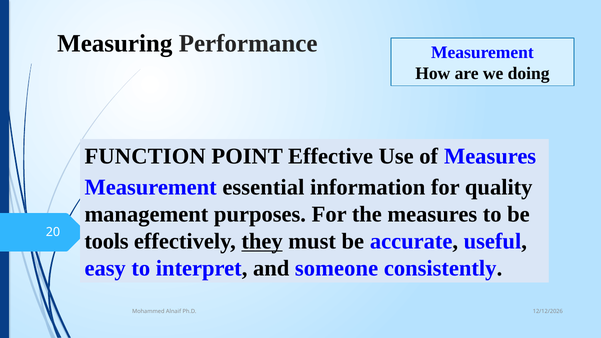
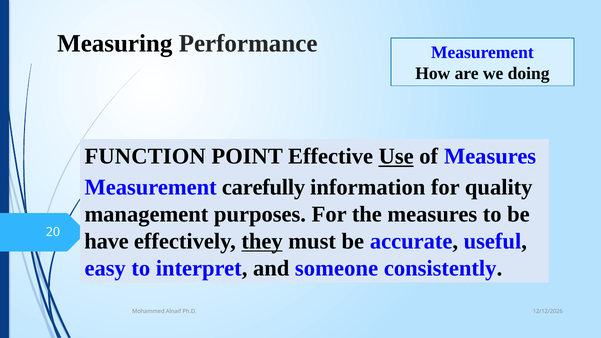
Use underline: none -> present (396, 156)
essential: essential -> carefully (264, 187)
tools: tools -> have (107, 241)
